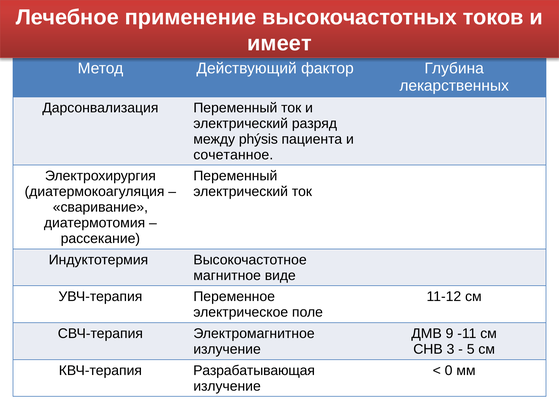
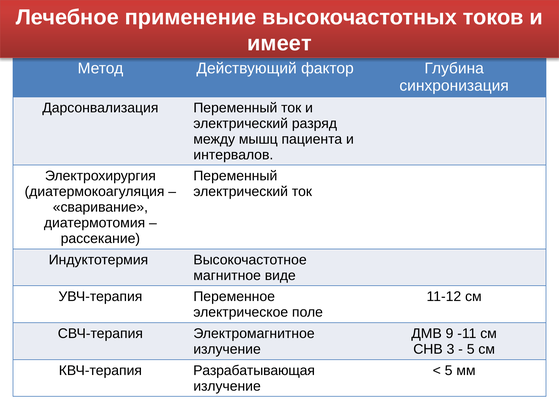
лекарственных: лекарственных -> синхронизация (454, 86)
phýsis: phýsis -> мышц (258, 139)
сочетанное: сочетанное -> интервалов (233, 155)
0: 0 -> 5 (449, 371)
